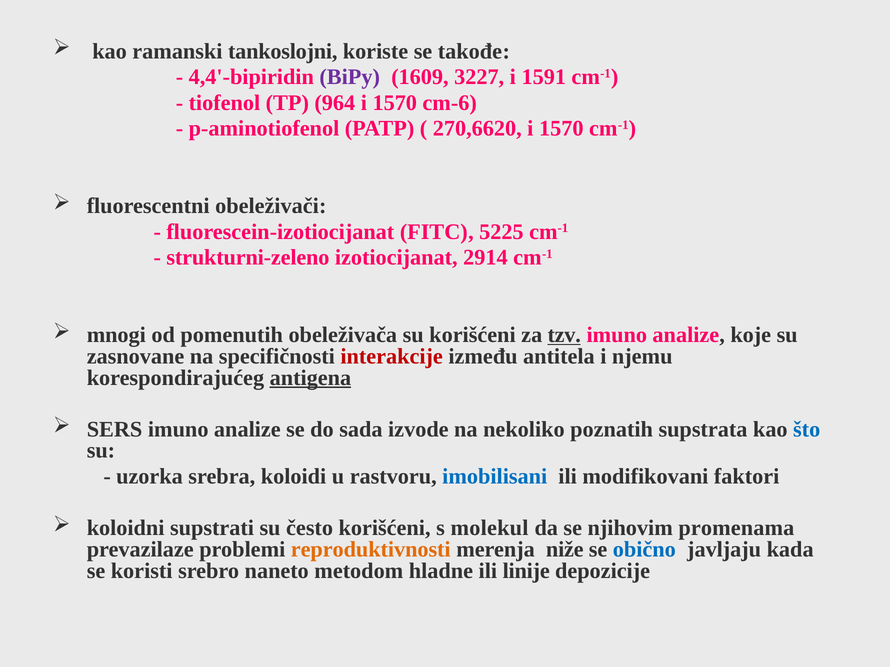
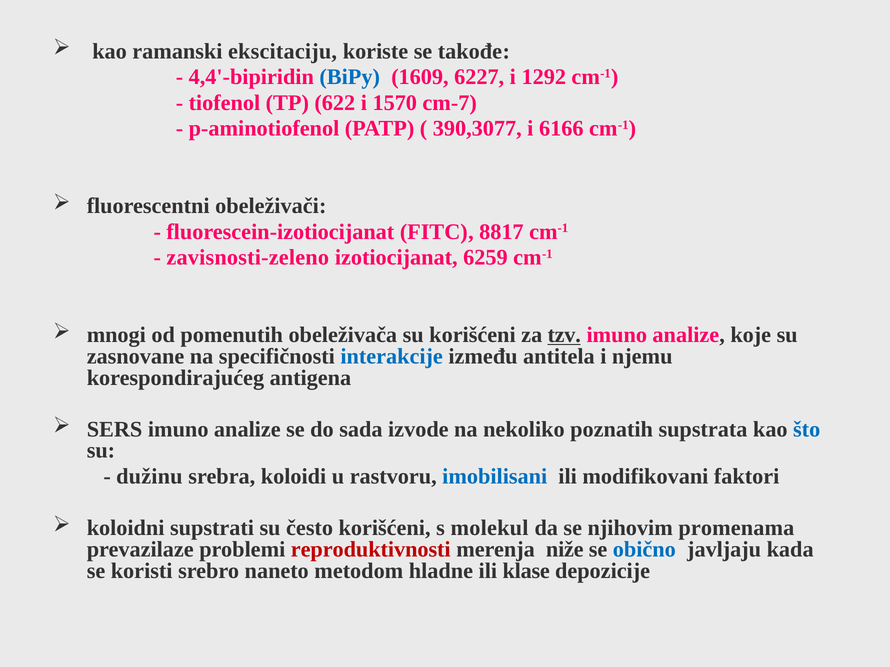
tankoslojni: tankoslojni -> ekscitaciju (283, 51)
BiPy colour: purple -> blue (350, 77)
3227: 3227 -> 6227 (479, 77)
1591: 1591 -> 1292 (544, 77)
964: 964 -> 622 (335, 103)
cm-6: cm-6 -> cm-7 (450, 103)
270,6620: 270,6620 -> 390,3077 (477, 129)
1570: 1570 -> 6166 (561, 129)
5225: 5225 -> 8817 (501, 232)
strukturni-zeleno: strukturni-zeleno -> zavisnosti-zeleno (248, 258)
2914: 2914 -> 6259 (485, 258)
interakcije colour: red -> blue (392, 357)
antigena underline: present -> none (310, 378)
uzorka: uzorka -> dužinu (149, 477)
reproduktivnosti colour: orange -> red (371, 550)
linije: linije -> klase (526, 571)
